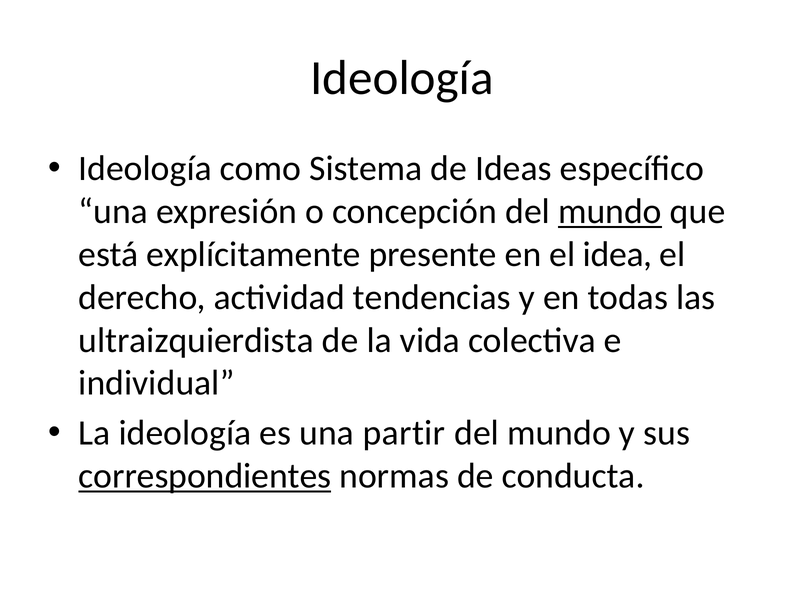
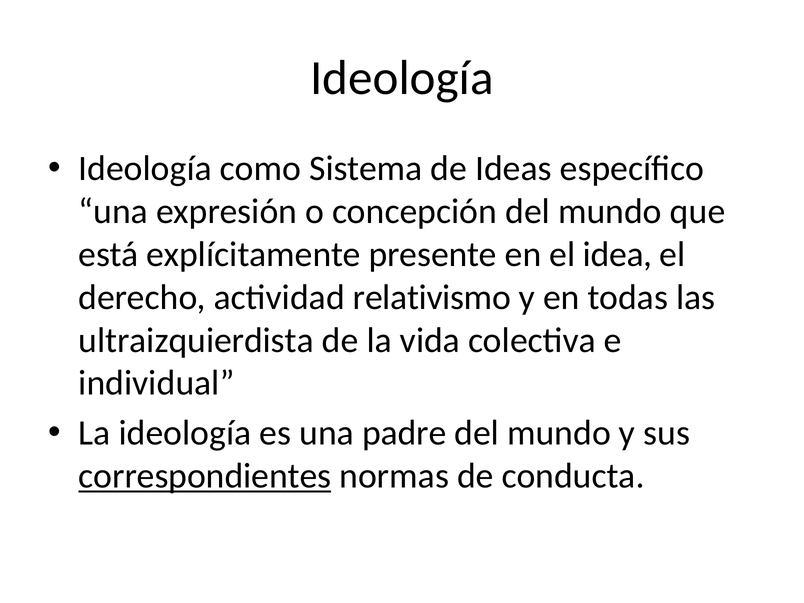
mundo underline: present -> none (610, 212)
tendencias: tendencias -> relativismo (432, 297)
partir: partir -> padre (404, 433)
